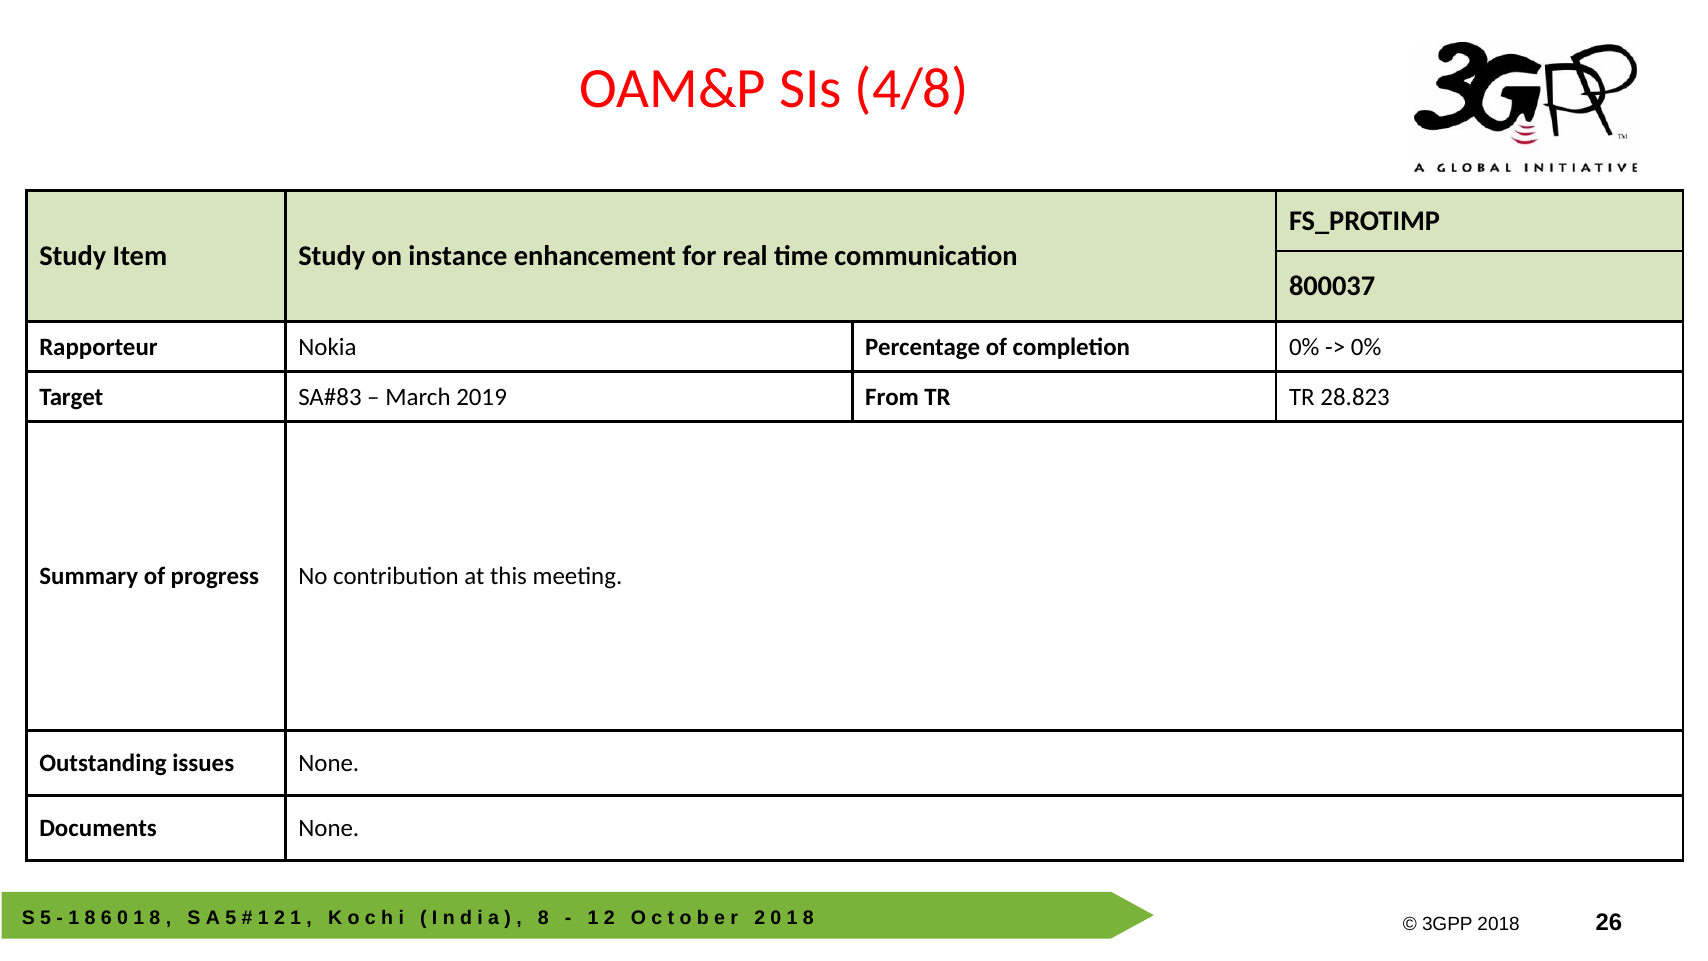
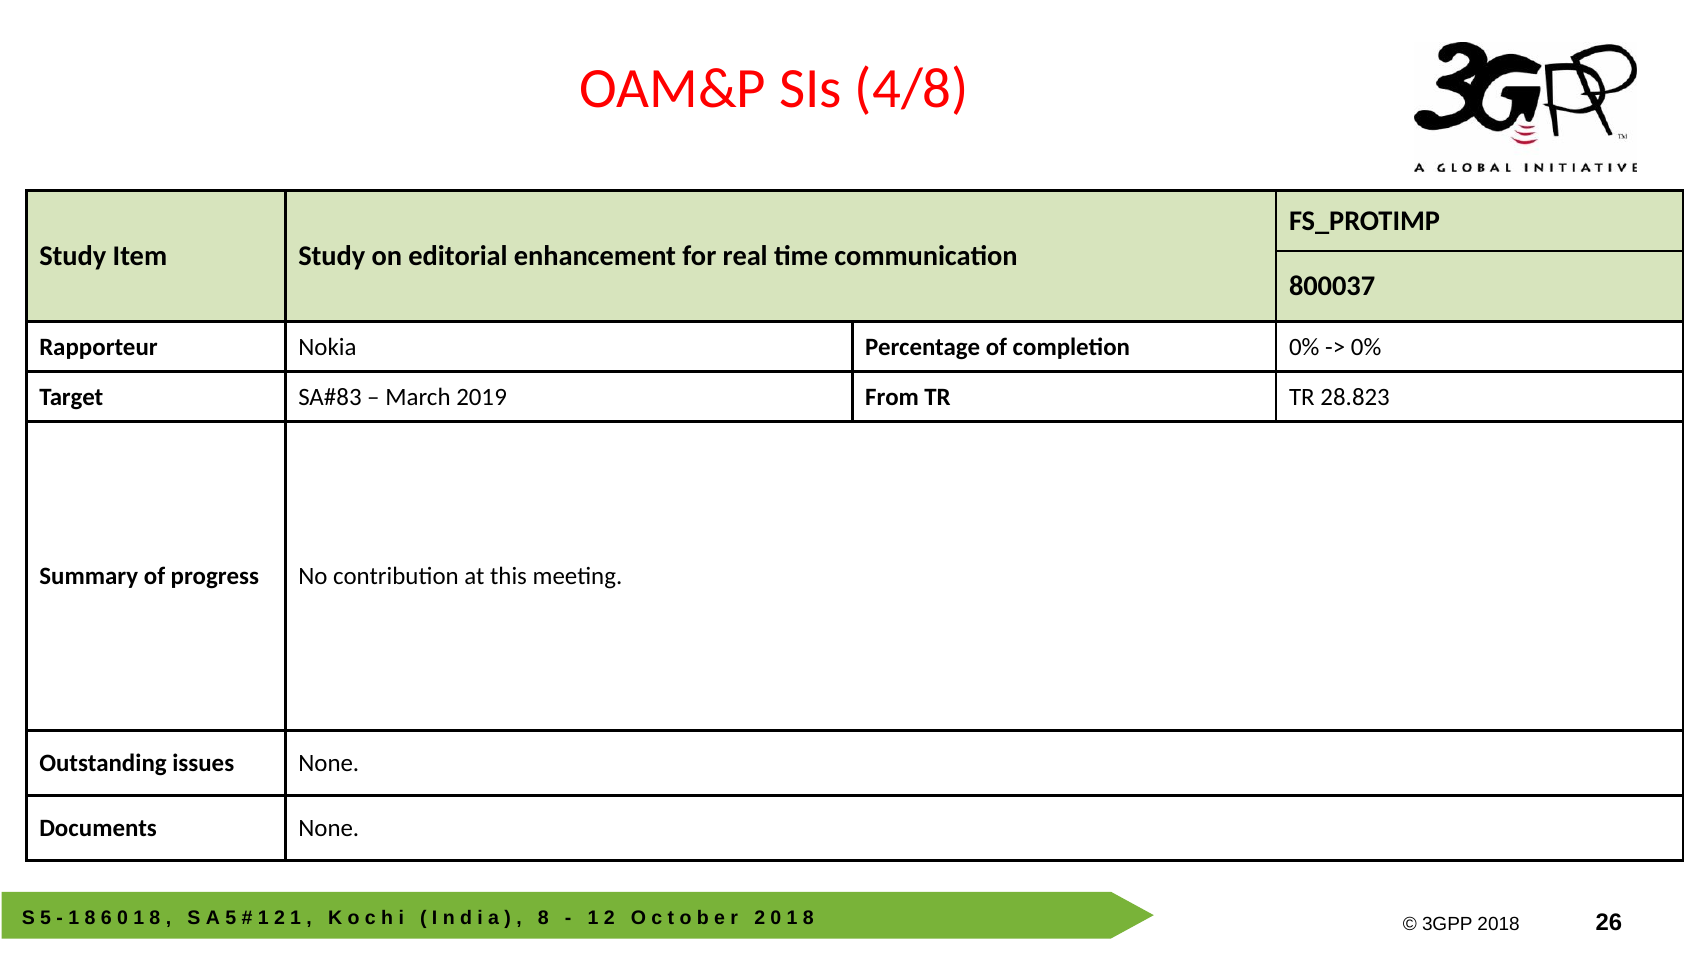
instance: instance -> editorial (458, 256)
